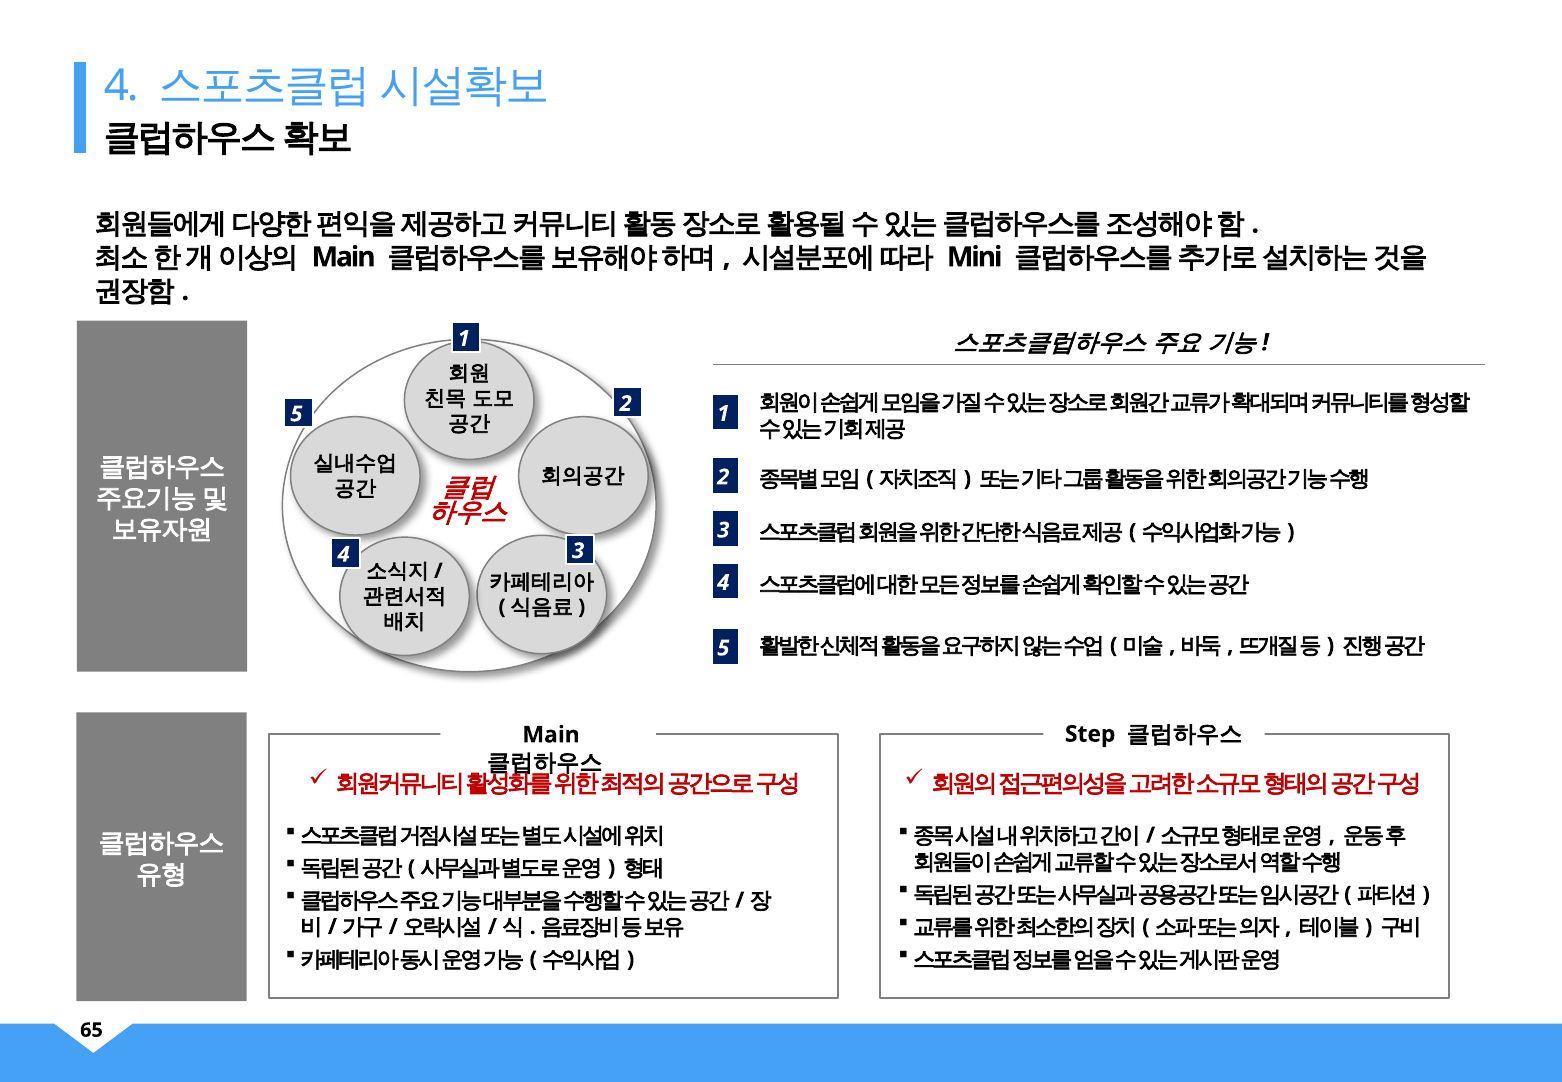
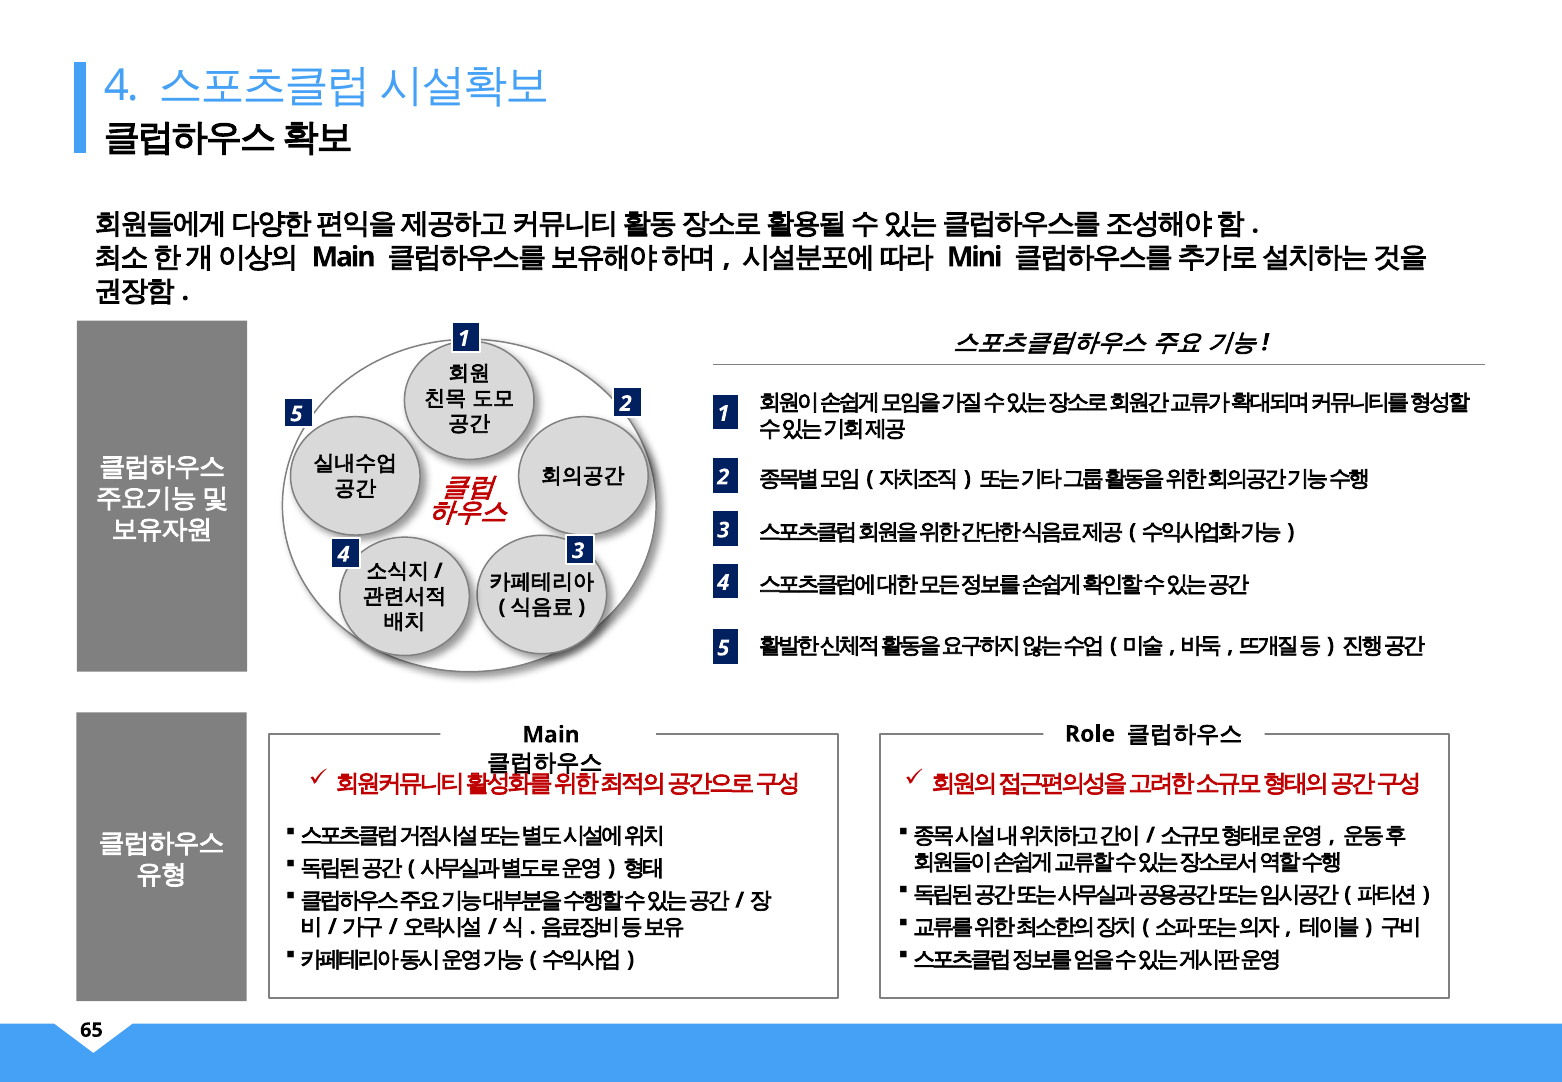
Step: Step -> Role (1090, 734)
